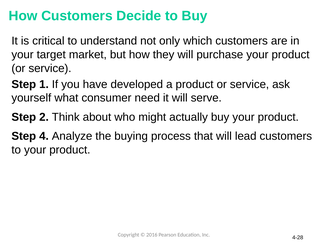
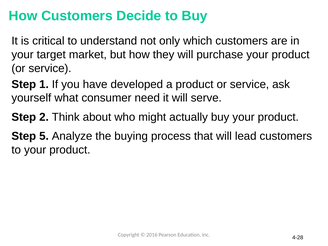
4: 4 -> 5 (44, 136)
